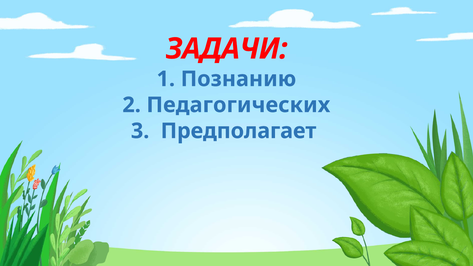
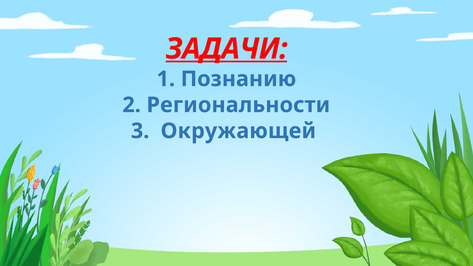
ЗАДАЧИ underline: none -> present (227, 49)
Педагогических: Педагогических -> Региональности (238, 105)
Предполагает: Предполагает -> Окружающей (238, 131)
